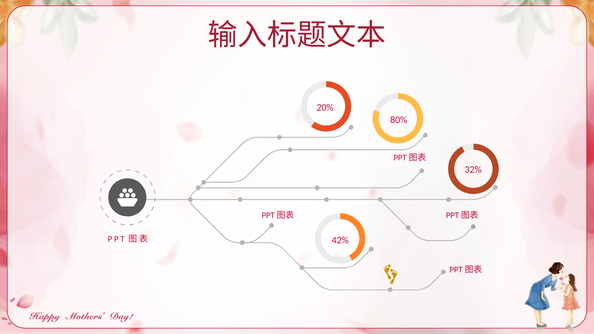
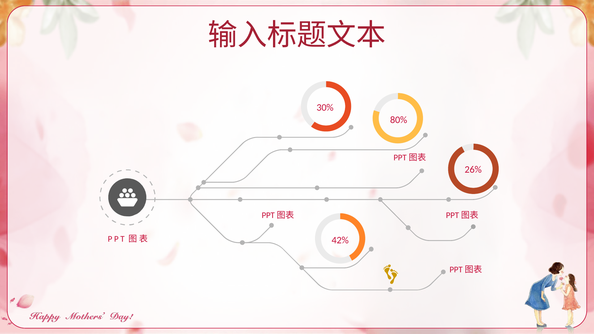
20%: 20% -> 30% (325, 108)
32%: 32% -> 26% (473, 170)
